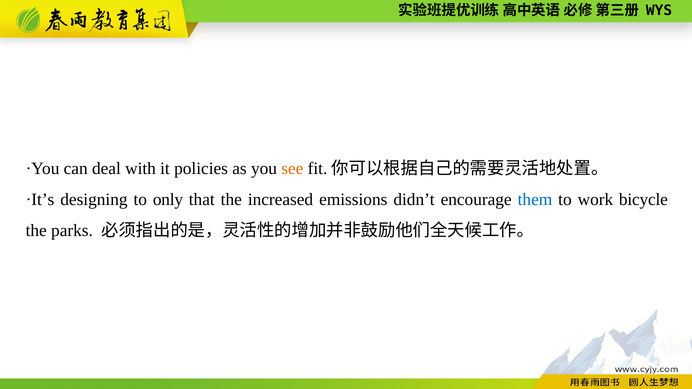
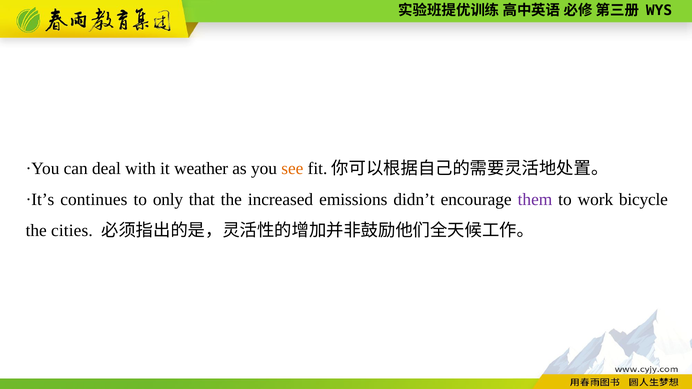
policies: policies -> weather (201, 169)
designing: designing -> continues (94, 200)
them colour: blue -> purple (535, 200)
parks: parks -> cities (72, 231)
